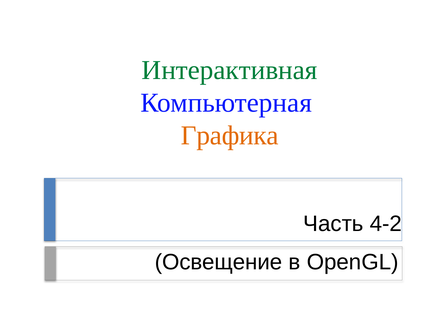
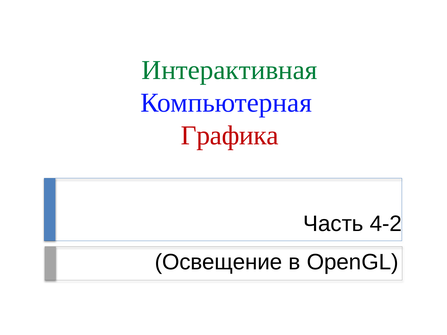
Графика colour: orange -> red (230, 136)
